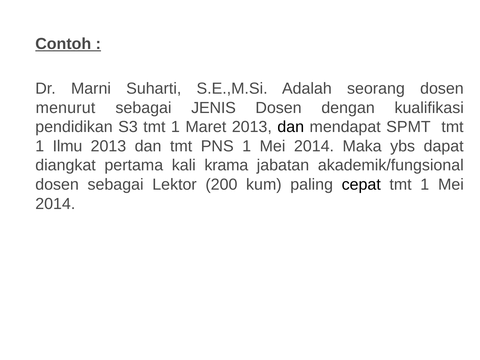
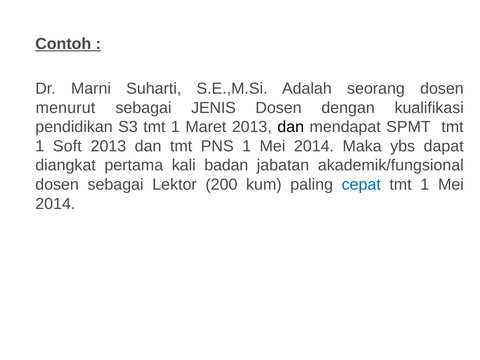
Ilmu: Ilmu -> Soft (67, 146)
krama: krama -> badan (226, 165)
cepat colour: black -> blue (361, 185)
